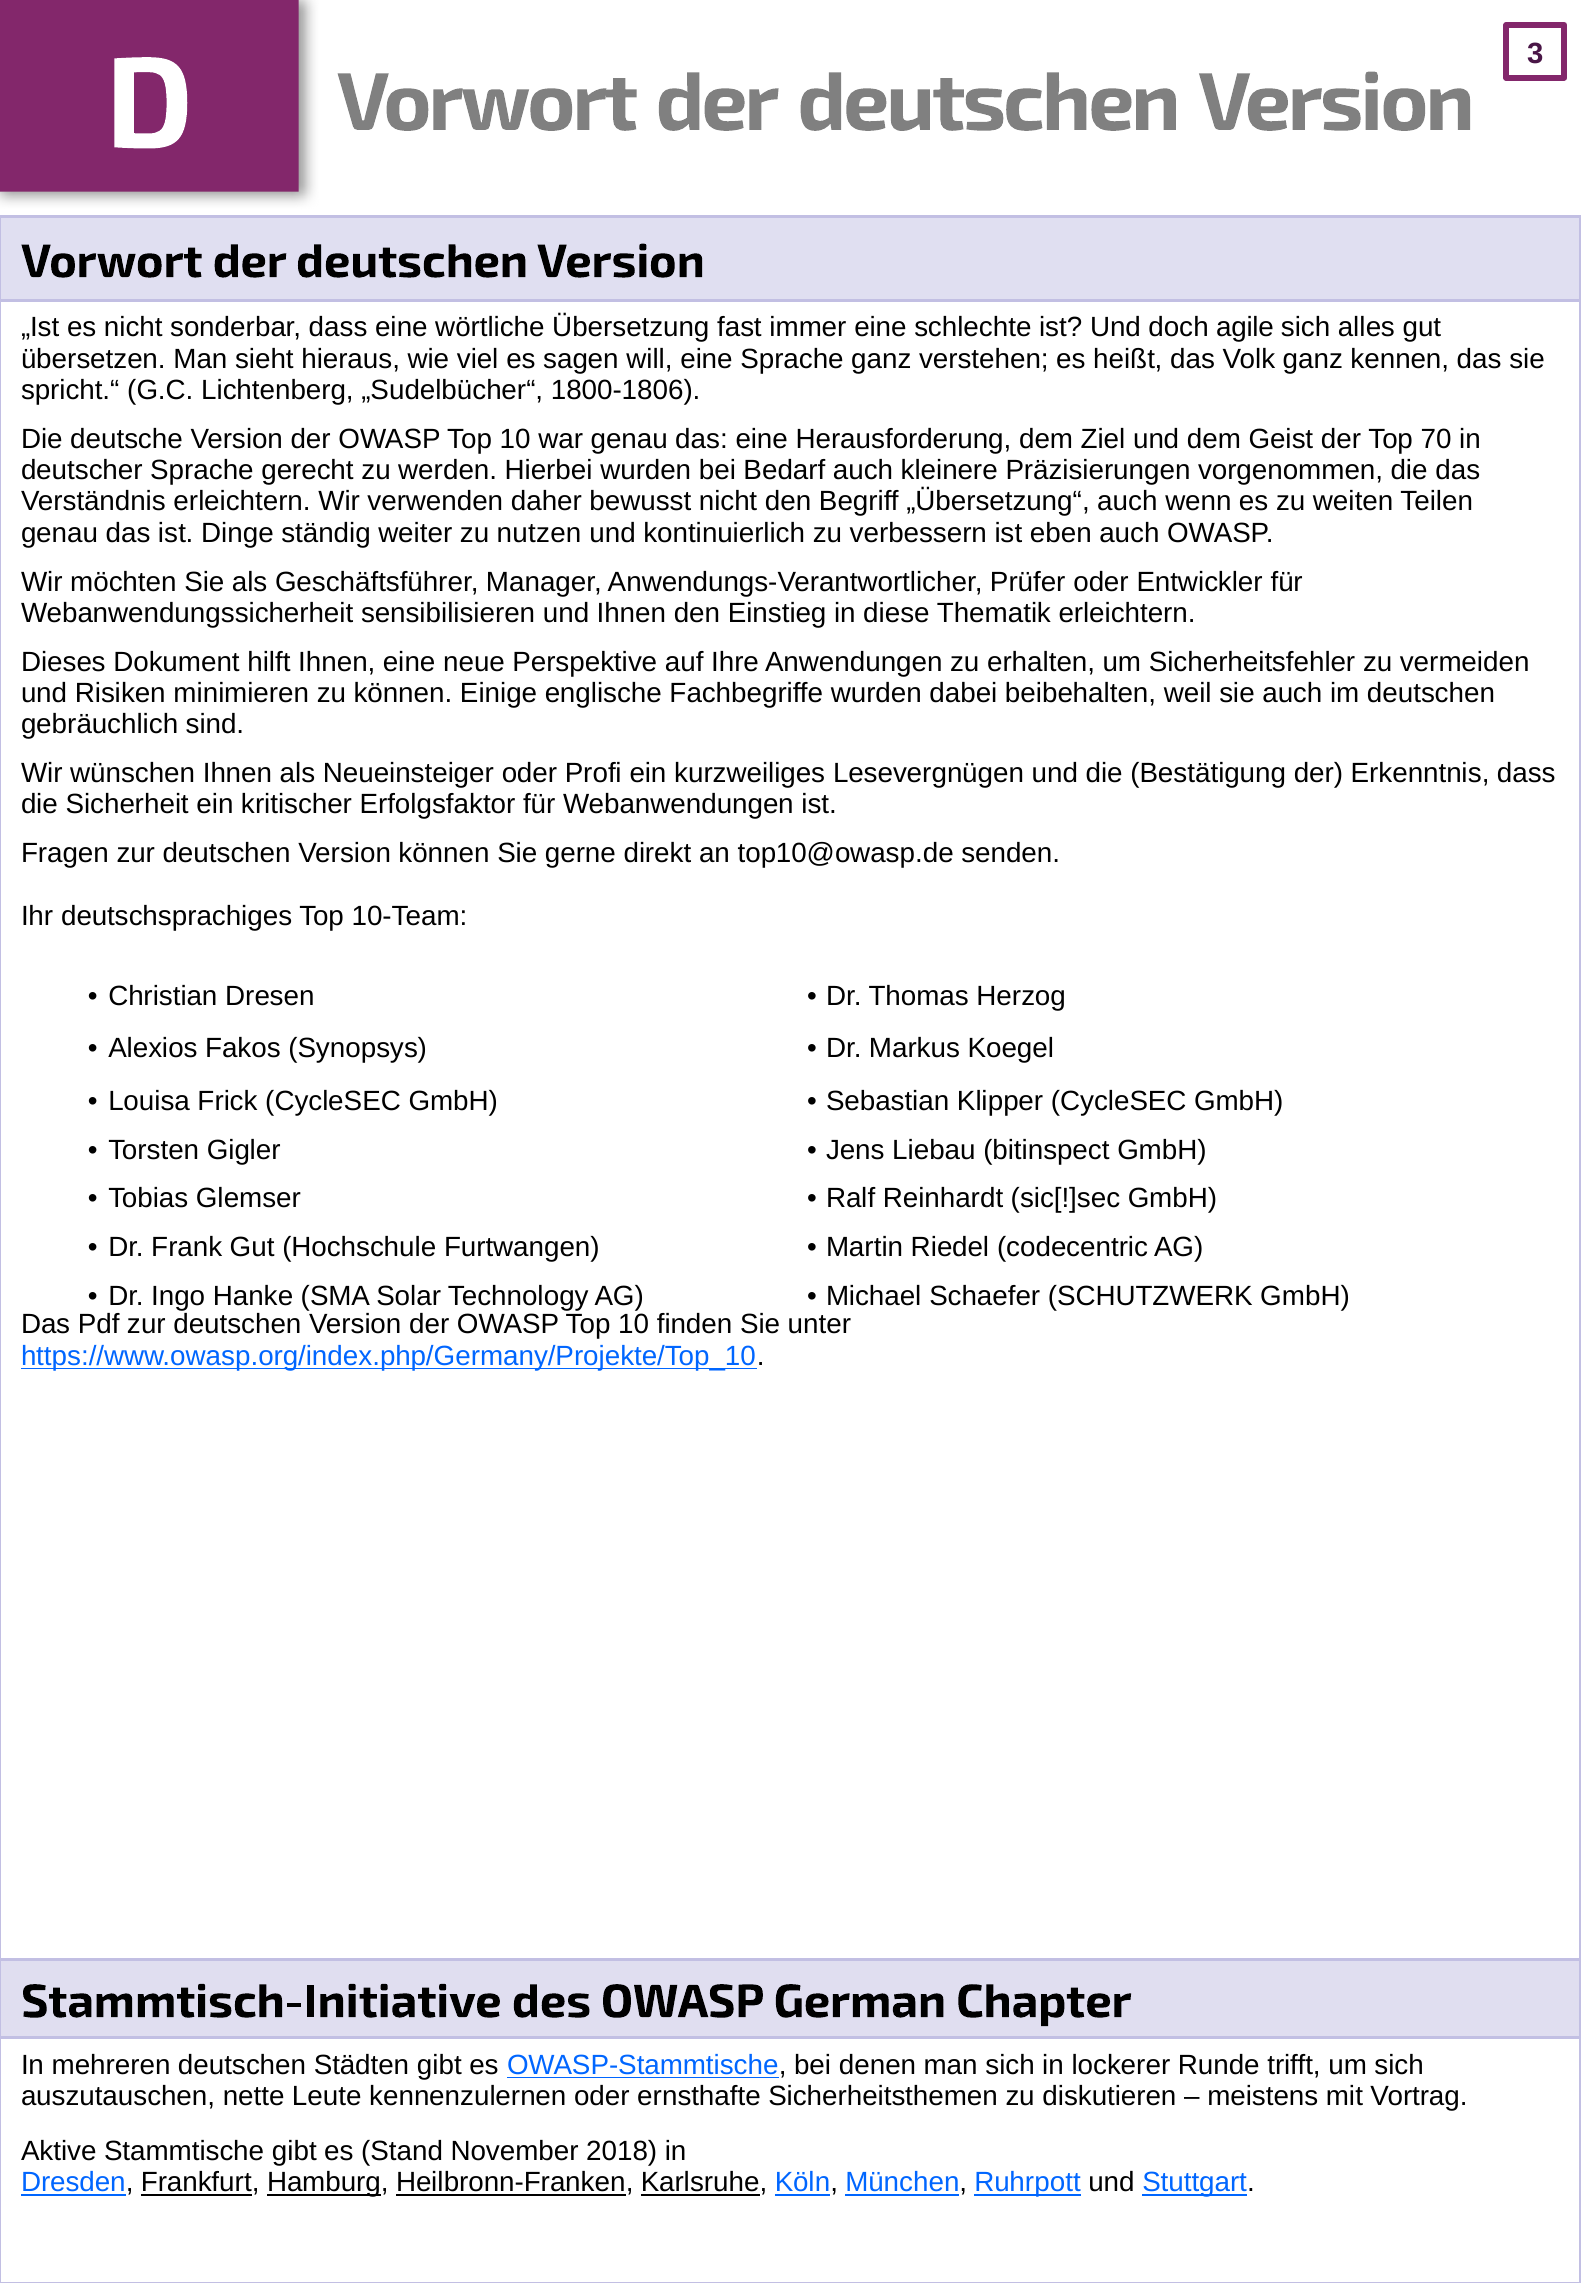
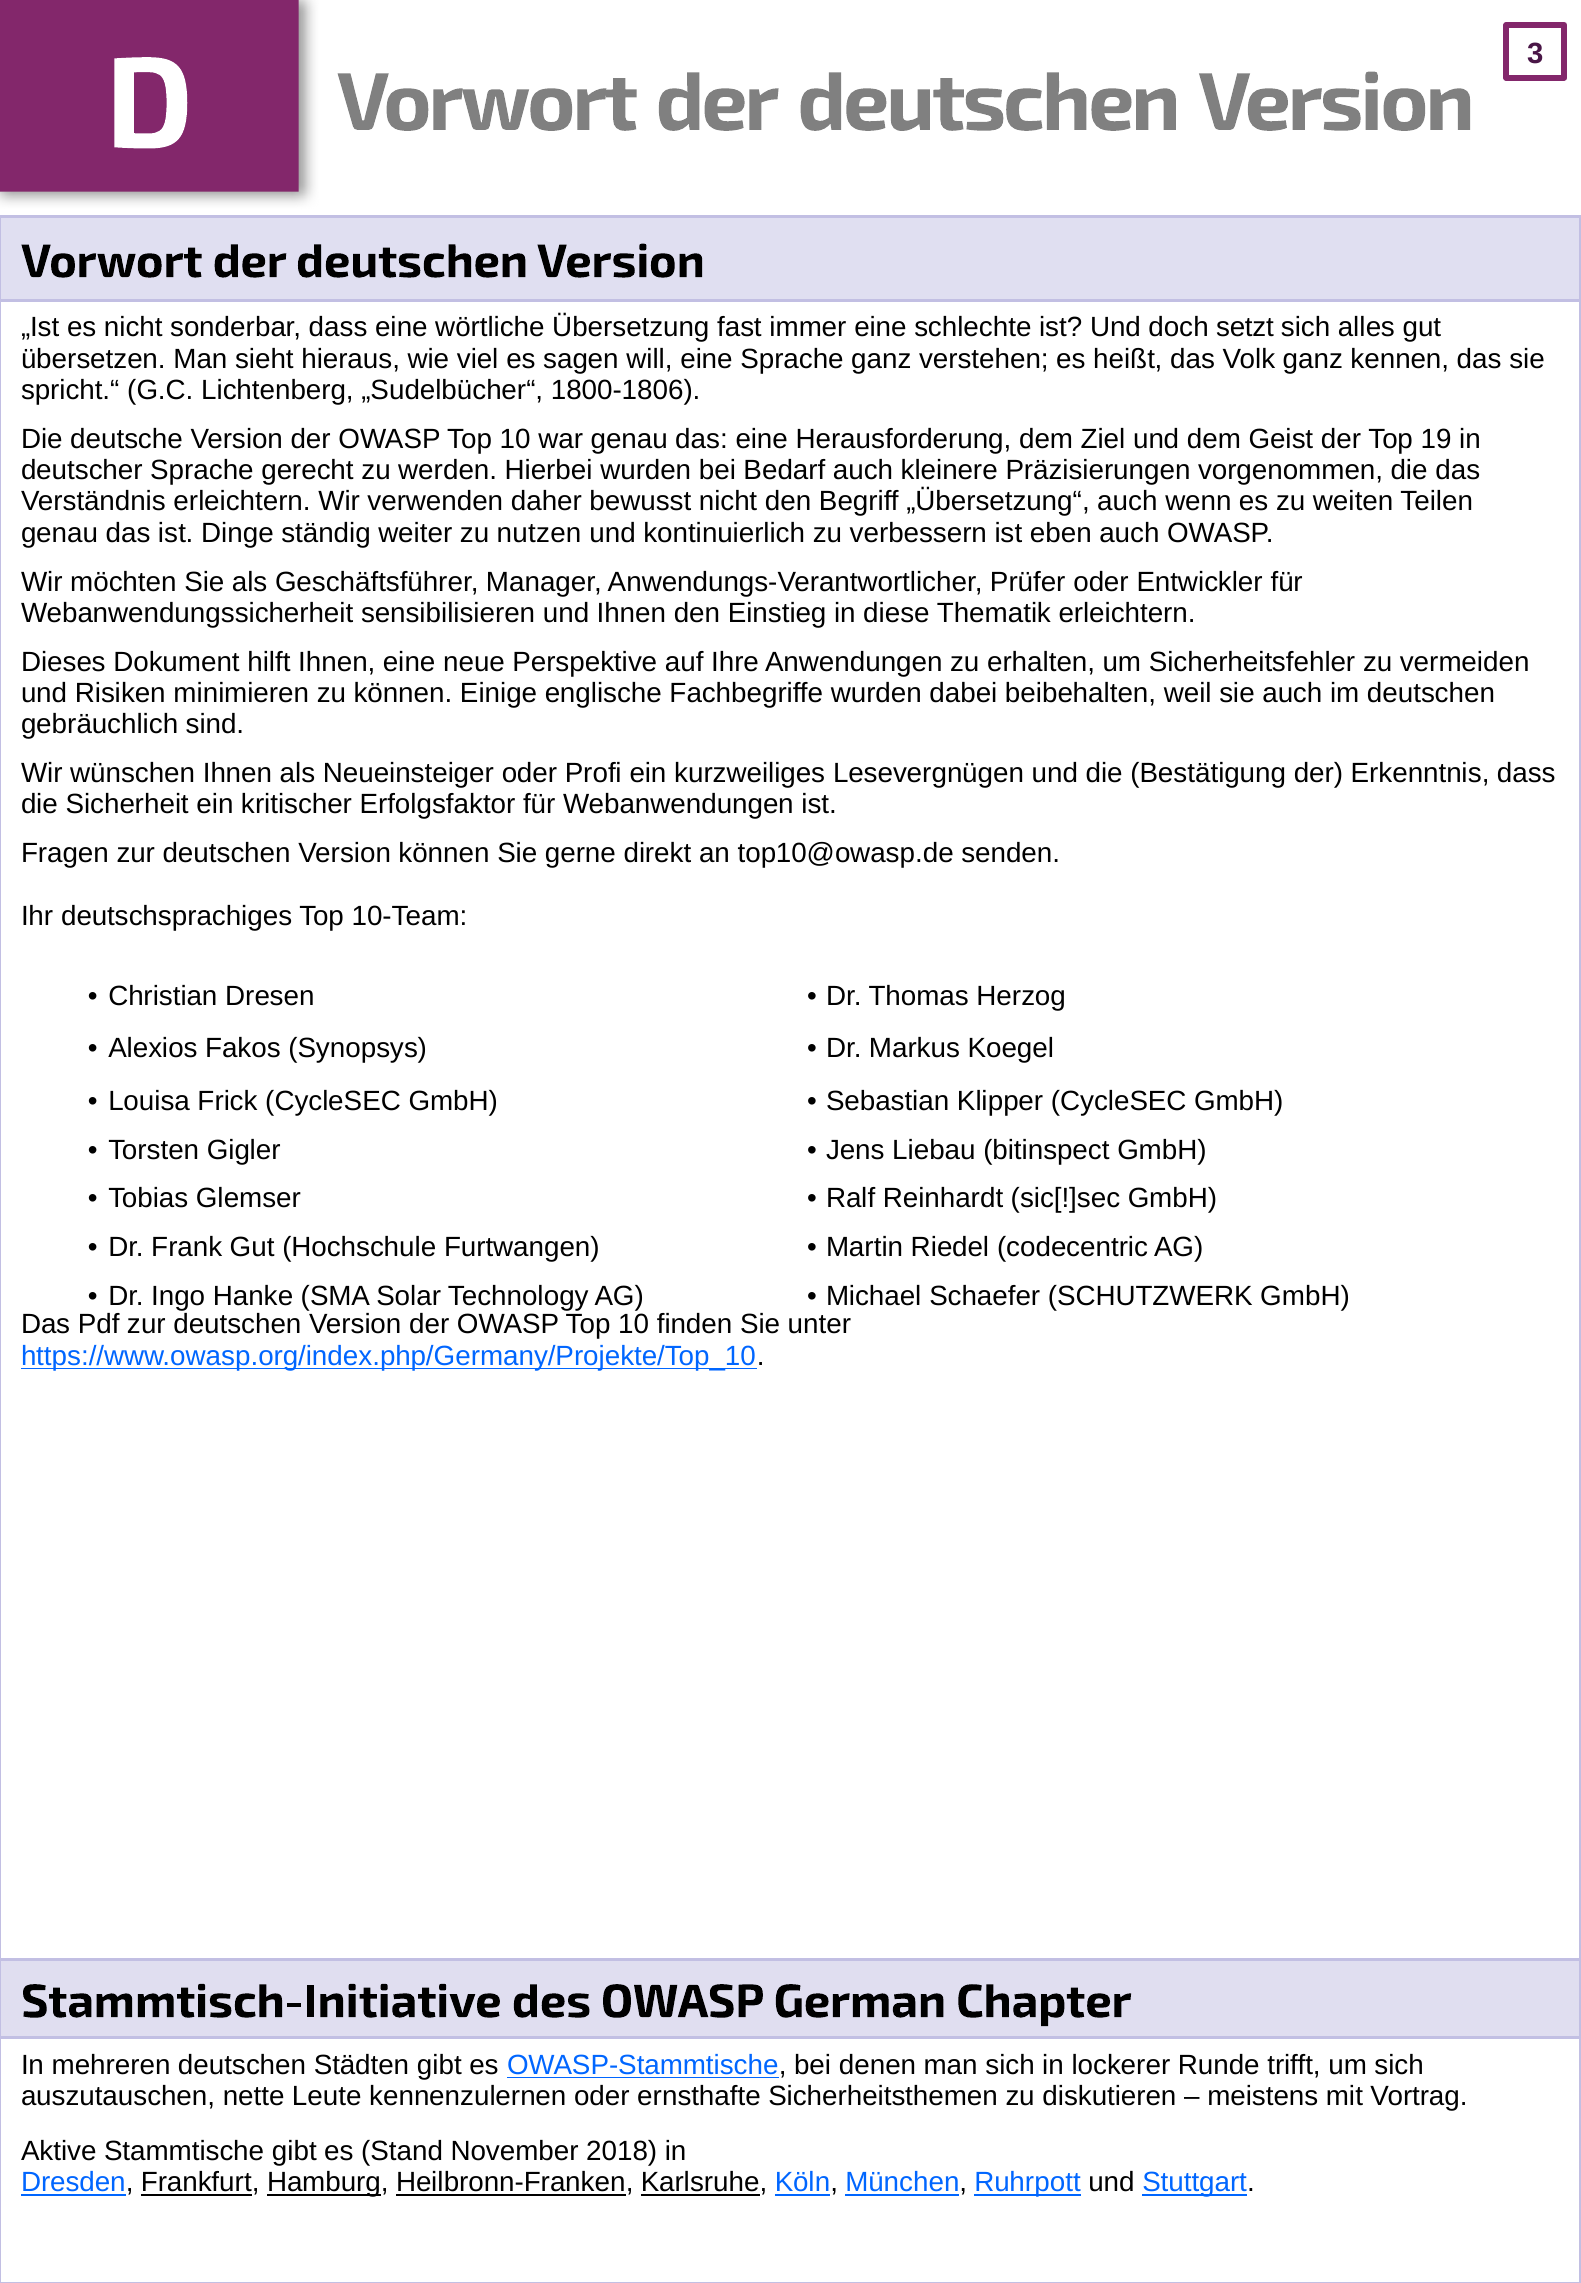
agile: agile -> setzt (1245, 328)
70: 70 -> 19 (1436, 439)
